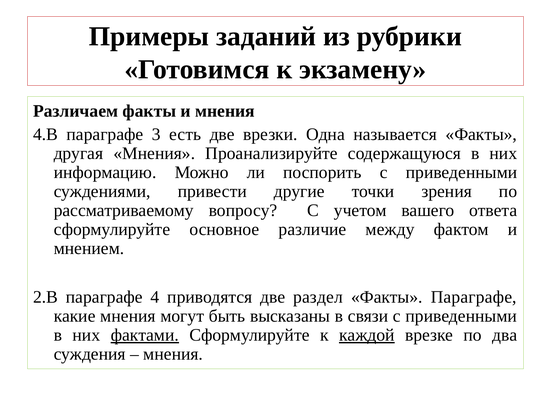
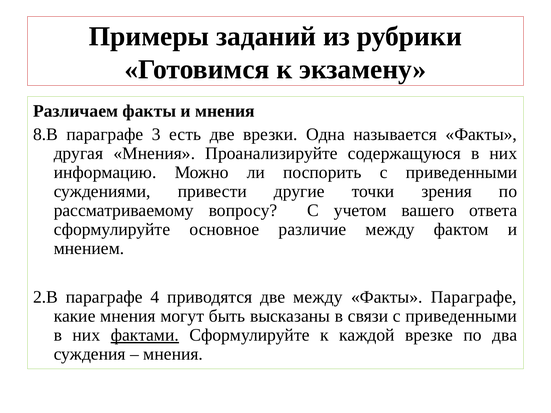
4.В: 4.В -> 8.В (46, 134)
две раздел: раздел -> между (318, 297)
каждой underline: present -> none (367, 335)
